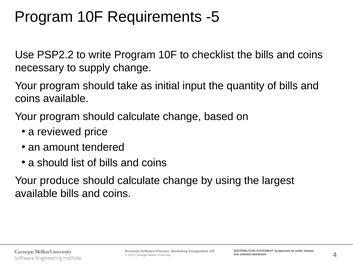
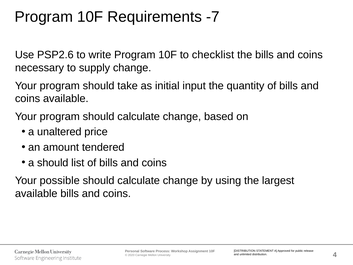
-5: -5 -> -7 (213, 17)
PSP2.2: PSP2.2 -> PSP2.6 (55, 55)
reviewed: reviewed -> unaltered (59, 132)
produce: produce -> possible (60, 180)
